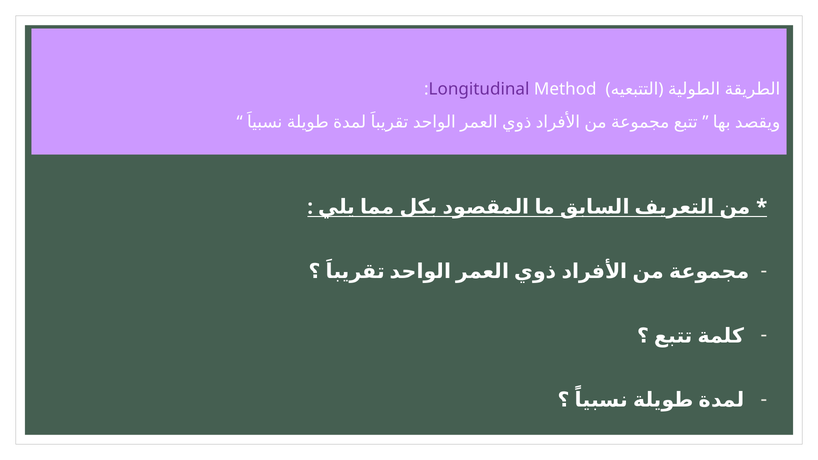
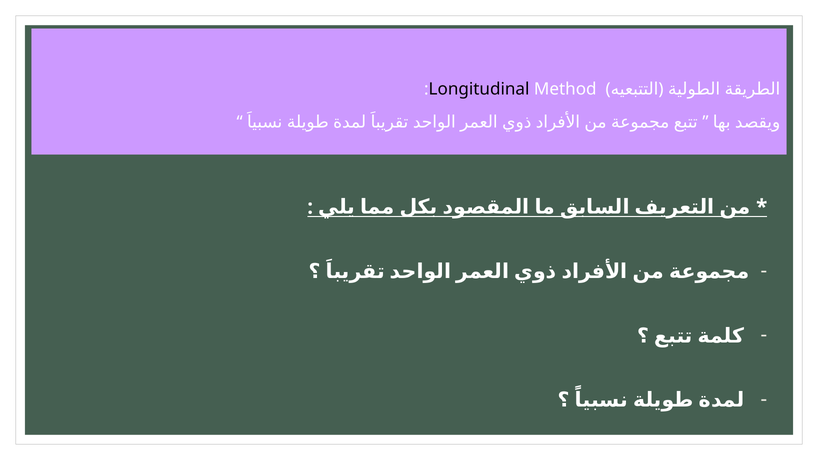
Longitudinal colour: purple -> black (479, 89)
